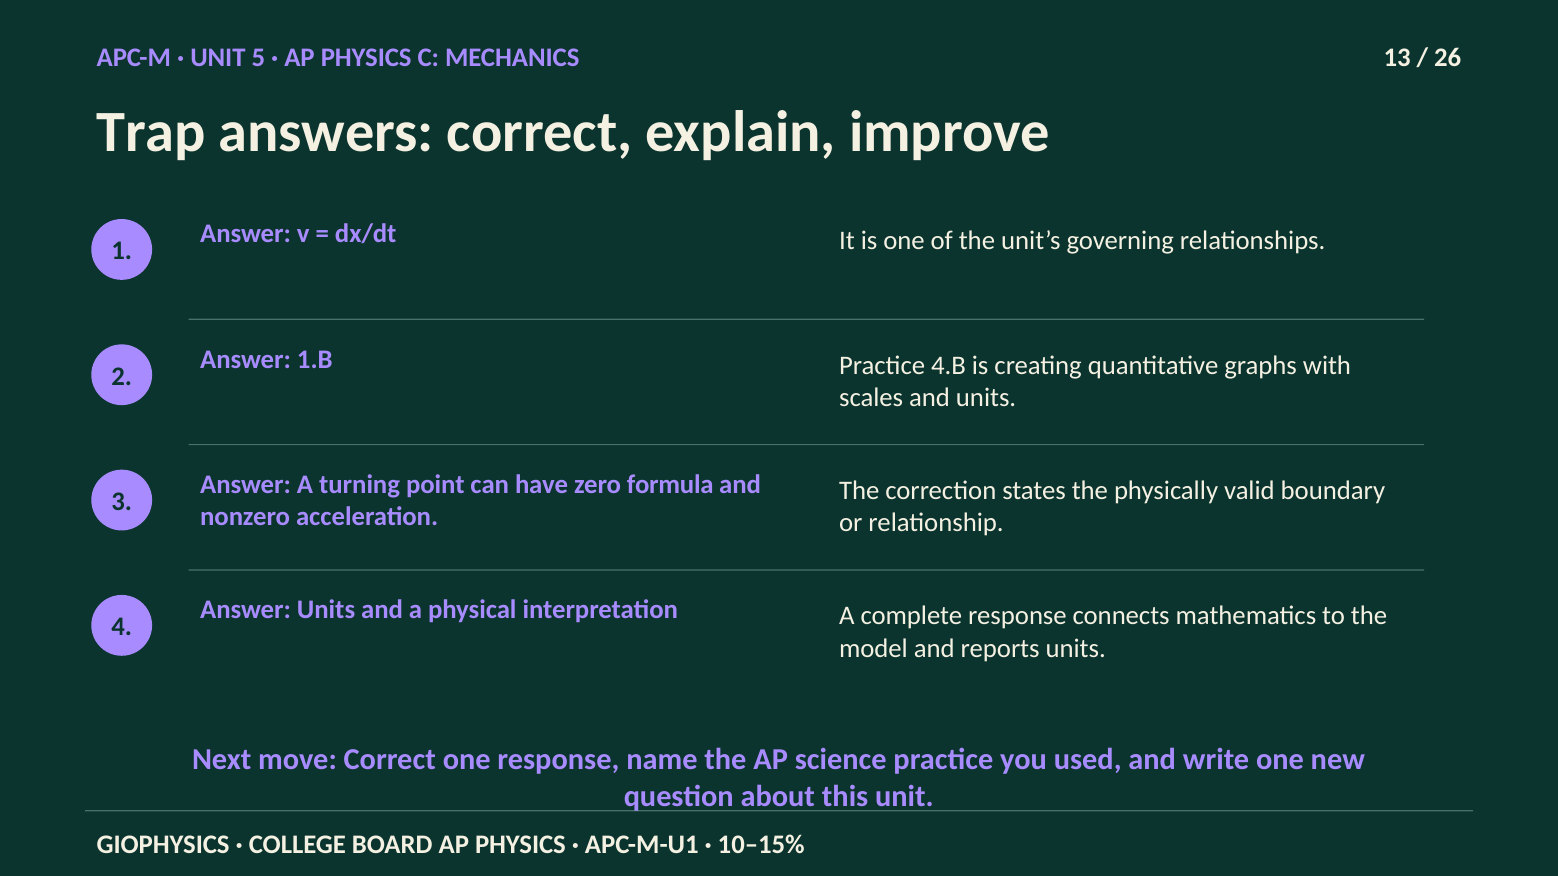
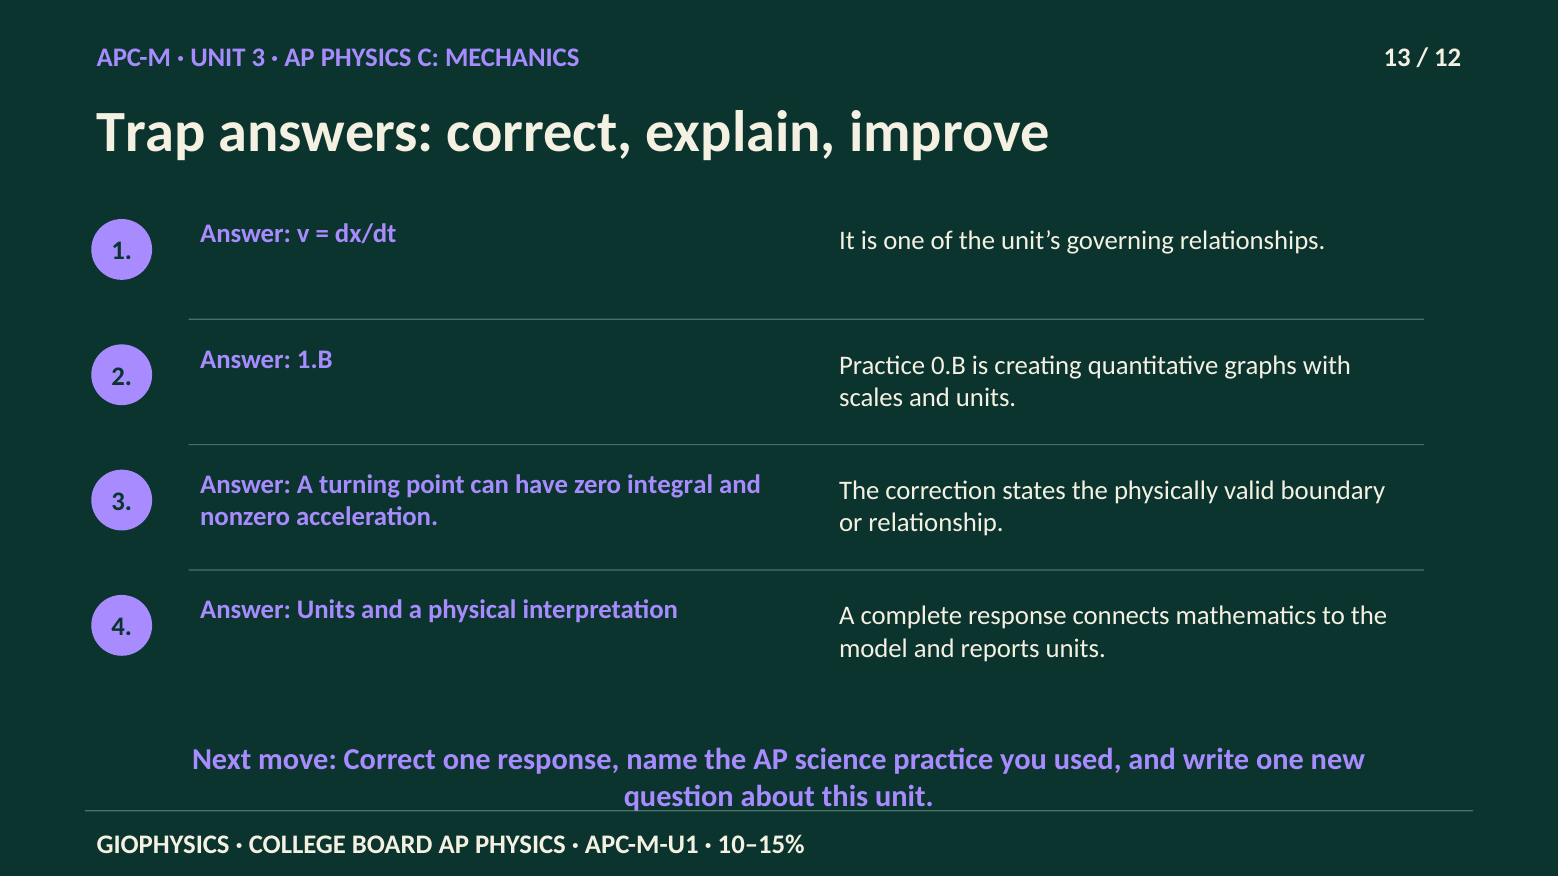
UNIT 5: 5 -> 3 (258, 58)
26: 26 -> 12 (1448, 58)
4.B: 4.B -> 0.B (948, 366)
formula: formula -> integral (670, 485)
